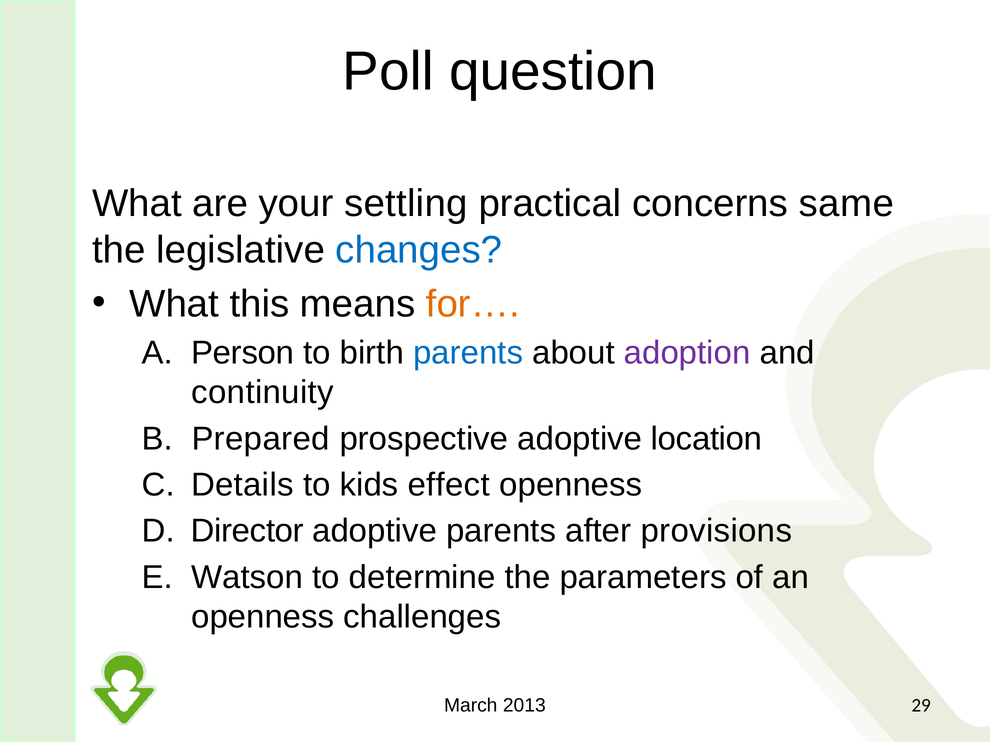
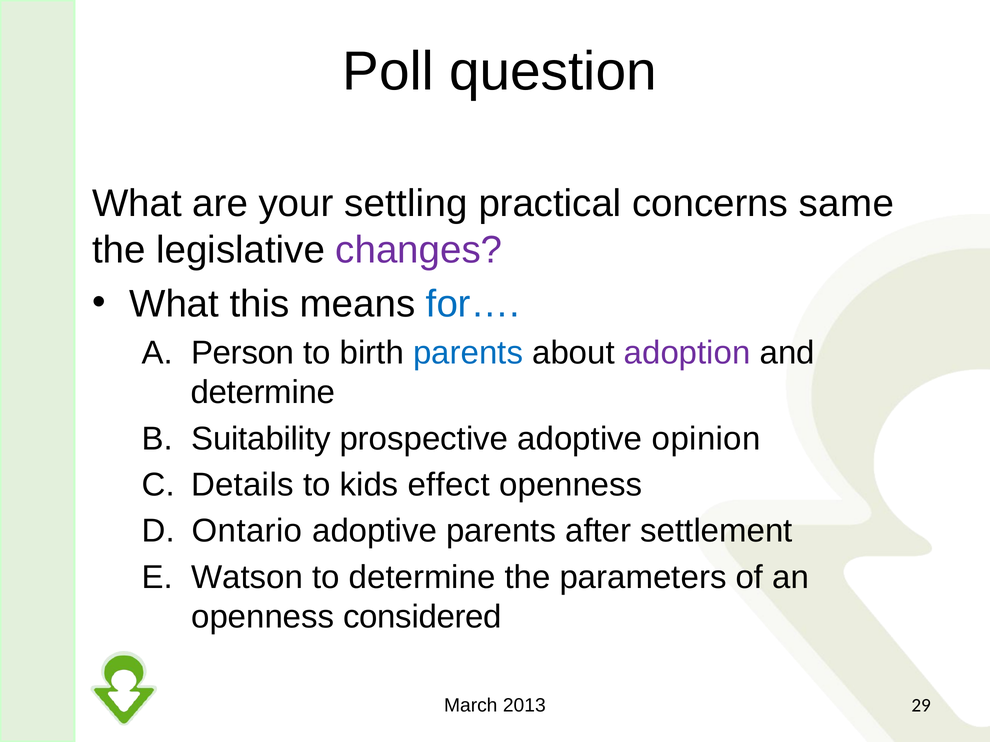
changes colour: blue -> purple (419, 250)
for… colour: orange -> blue (473, 304)
continuity: continuity -> determine (263, 393)
Prepared: Prepared -> Suitability (261, 439)
location: location -> opinion (706, 439)
Director: Director -> Ontario (247, 531)
provisions: provisions -> settlement (716, 531)
challenges: challenges -> considered (422, 617)
